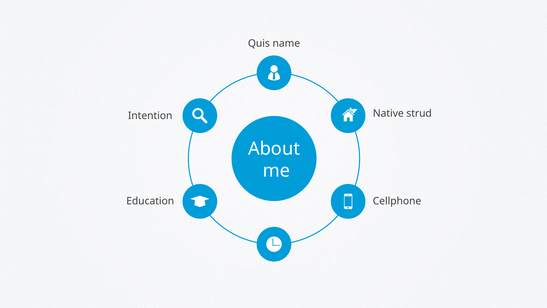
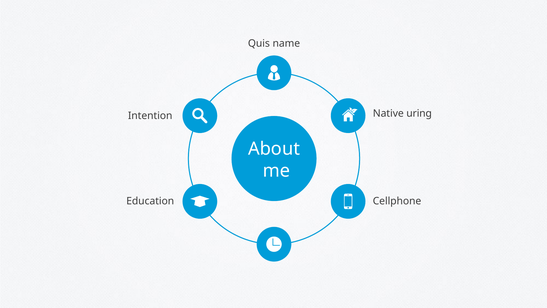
strud: strud -> uring (419, 113)
